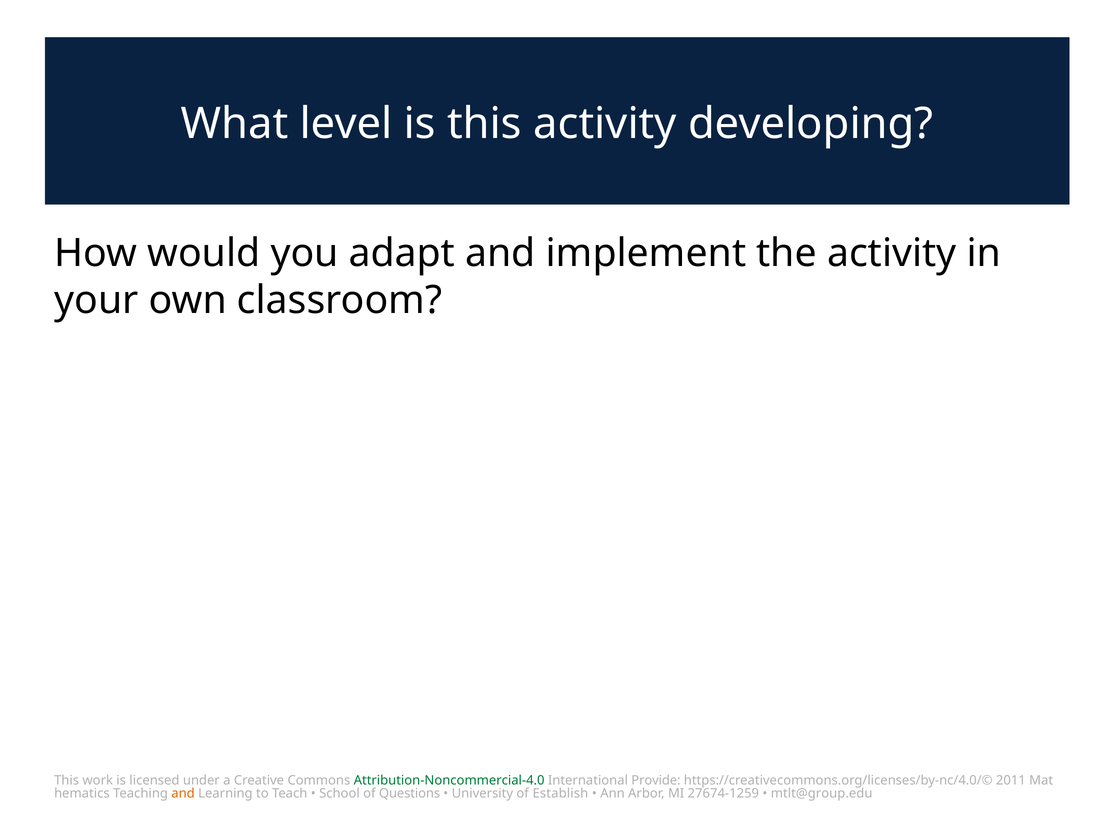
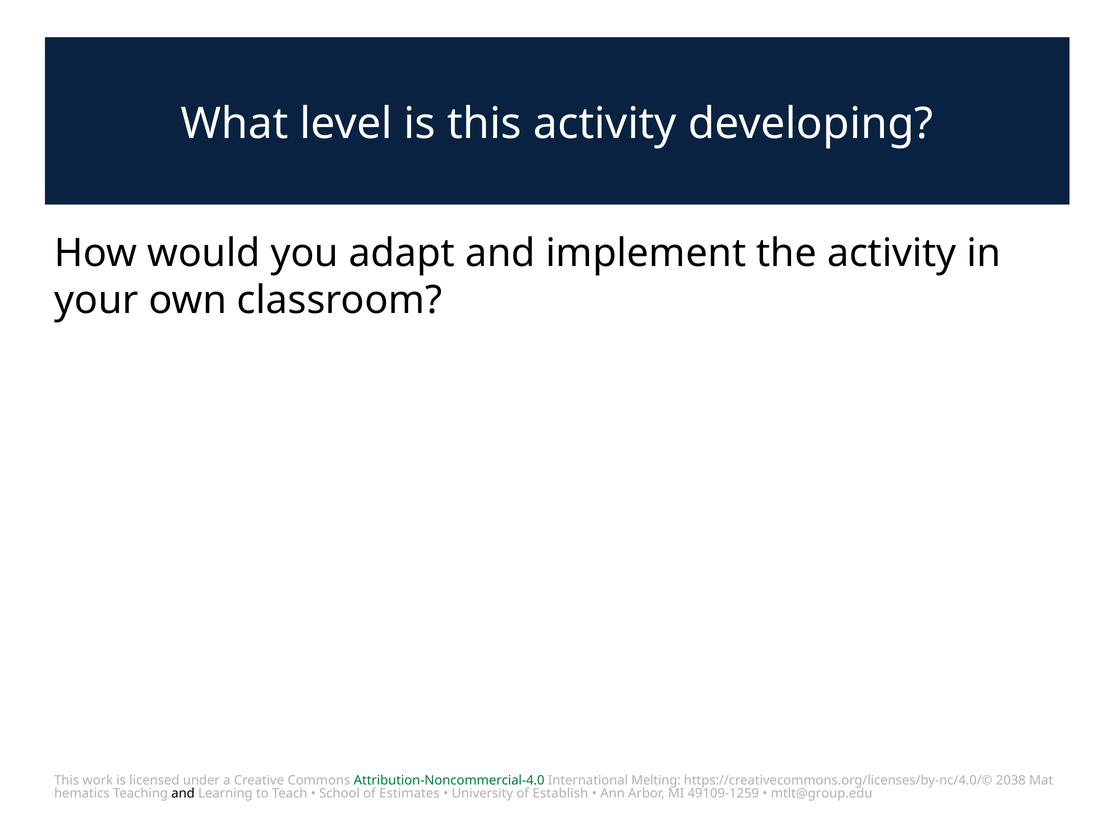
Provide: Provide -> Melting (656, 781)
2011: 2011 -> 2038 (1011, 781)
and colour: orange -> black (183, 794)
Questions: Questions -> Estimates (409, 794)
27674-1259: 27674-1259 -> 49109-1259 (723, 794)
